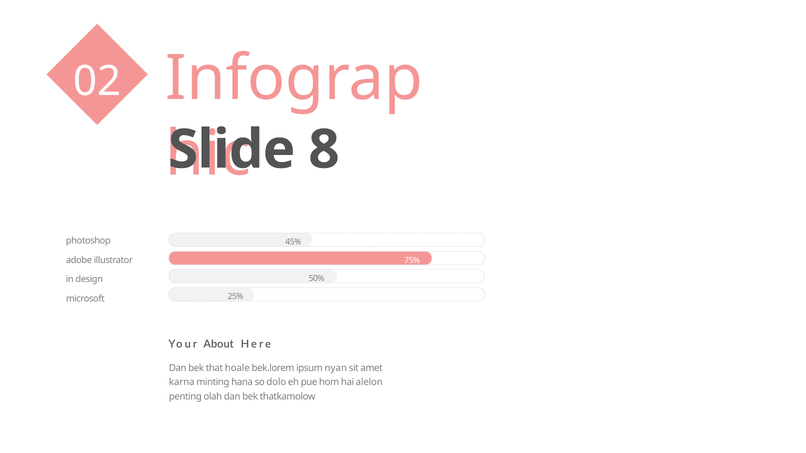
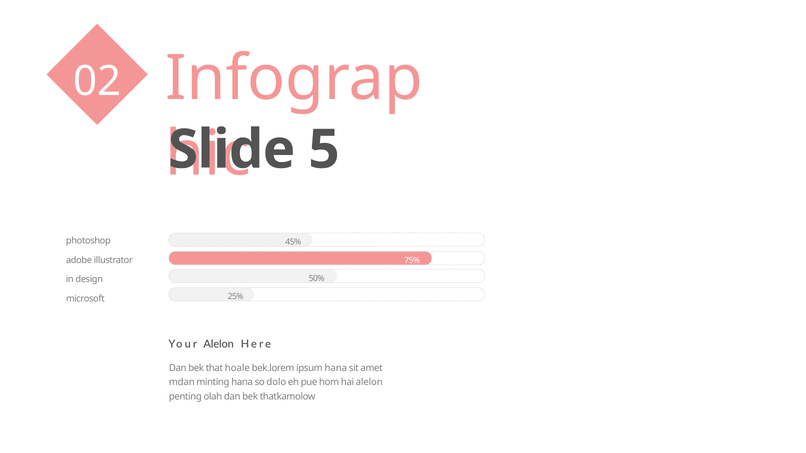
8: 8 -> 5 (324, 150)
Your About: About -> Alelon (219, 344)
ipsum nyan: nyan -> hana (336, 368)
karna: karna -> mdan (182, 383)
